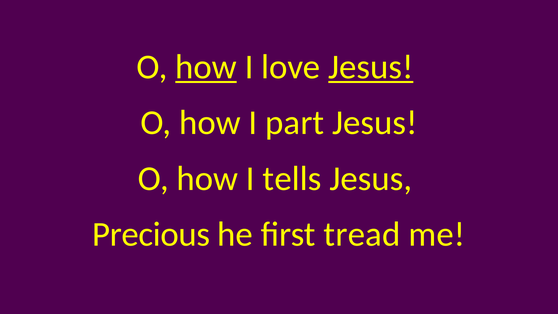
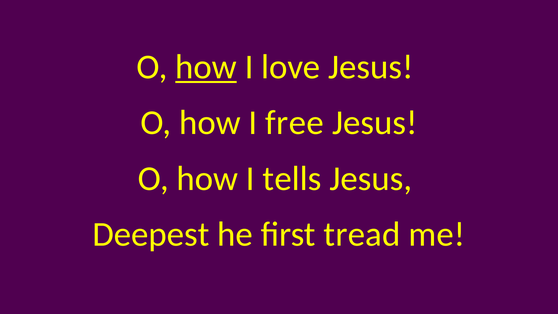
Jesus underline: present -> none (371, 67)
part: part -> free (295, 123)
Precious: Precious -> Deepest (151, 234)
